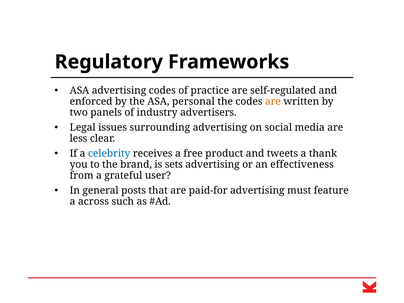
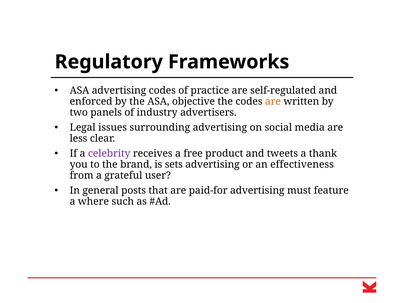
personal: personal -> objective (194, 101)
celebrity colour: blue -> purple (109, 154)
across: across -> where (93, 201)
